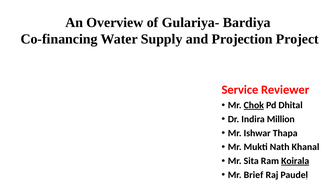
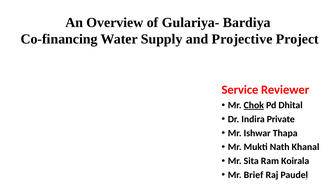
Projection: Projection -> Projective (242, 39)
Million: Million -> Private (281, 119)
Koirala underline: present -> none (295, 161)
